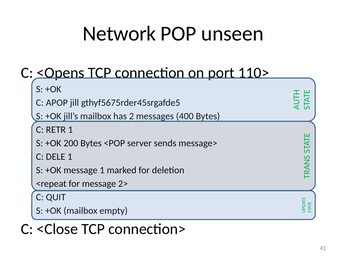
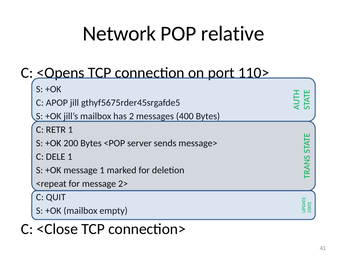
unseen: unseen -> relative (233, 34)
